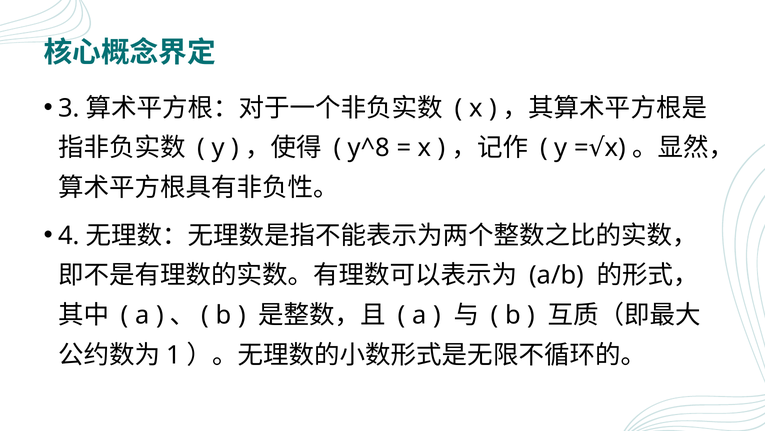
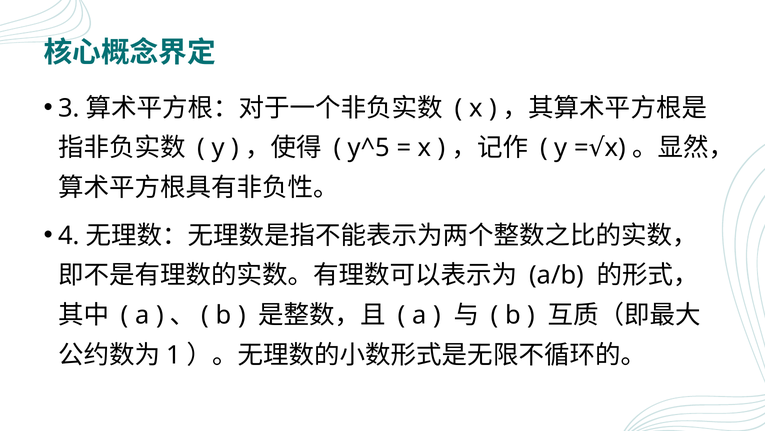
y^8: y^8 -> y^5 (369, 148)
